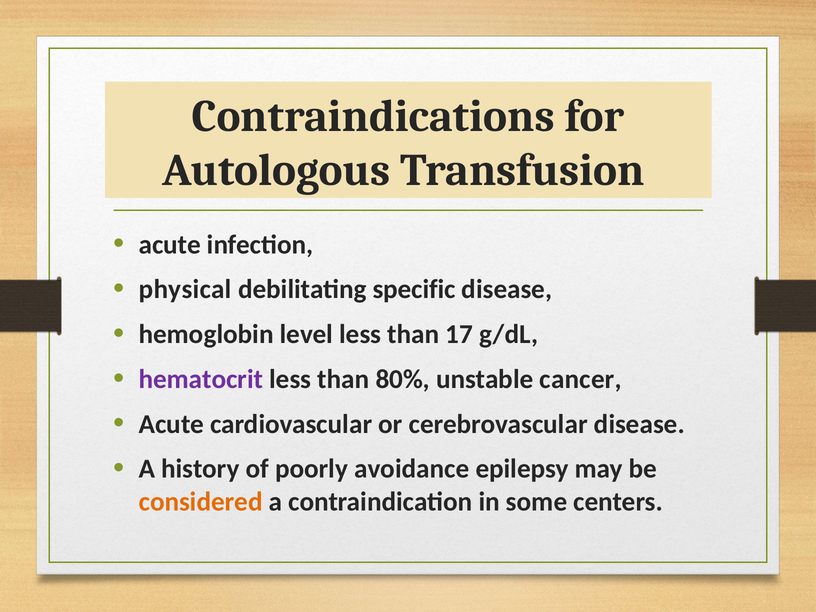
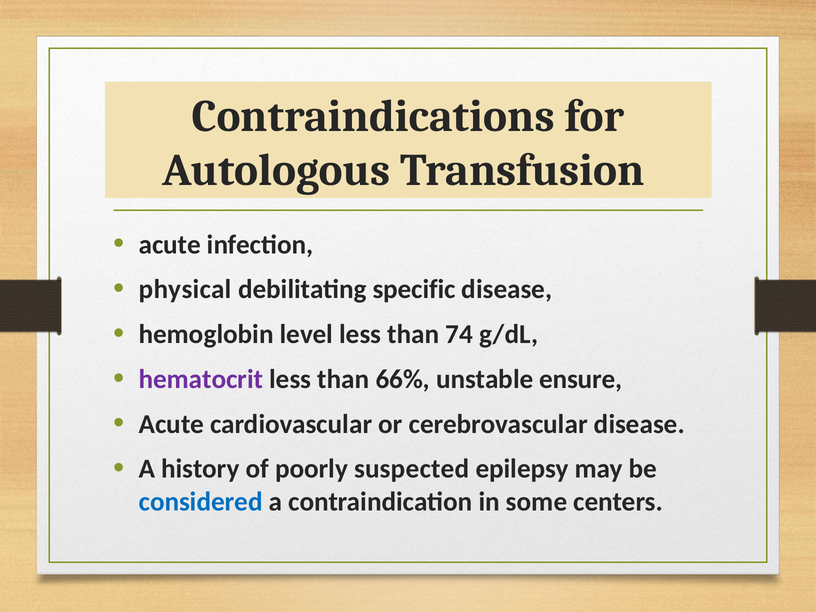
17: 17 -> 74 (459, 334)
80%: 80% -> 66% (403, 379)
cancer: cancer -> ensure (581, 379)
avoidance: avoidance -> suspected (412, 469)
considered colour: orange -> blue (201, 502)
